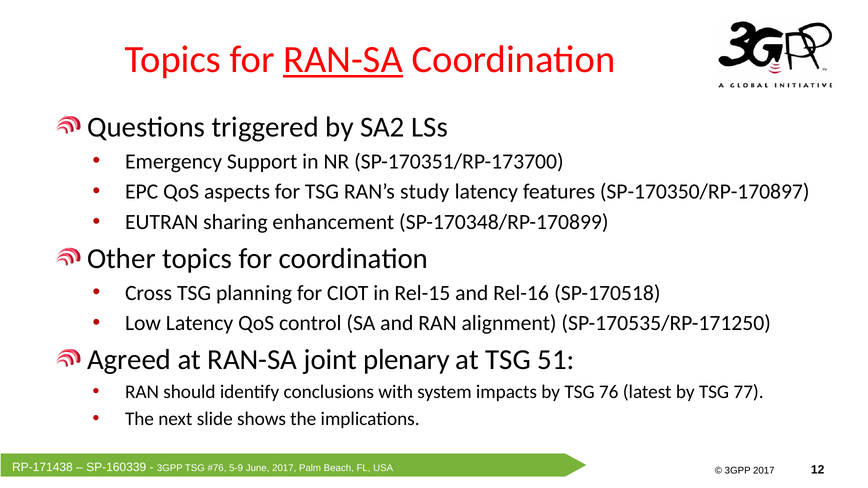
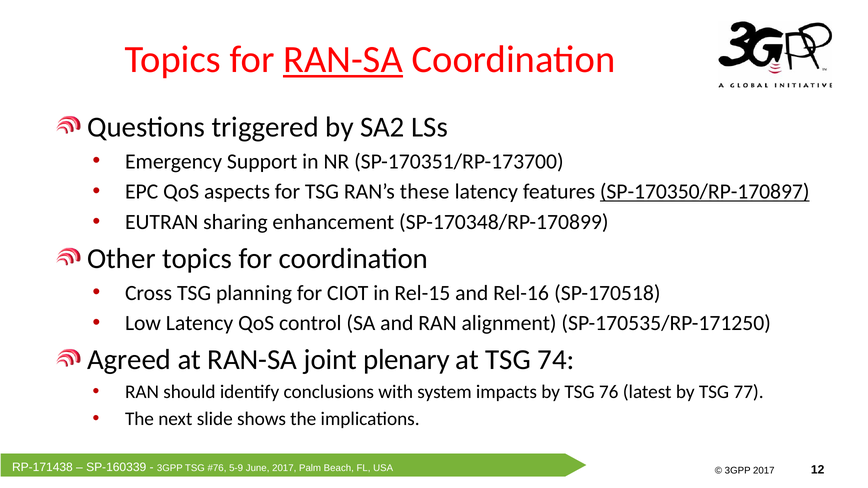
study: study -> these (425, 192)
SP-170350/RP-170897 underline: none -> present (705, 192)
51: 51 -> 74 (556, 360)
